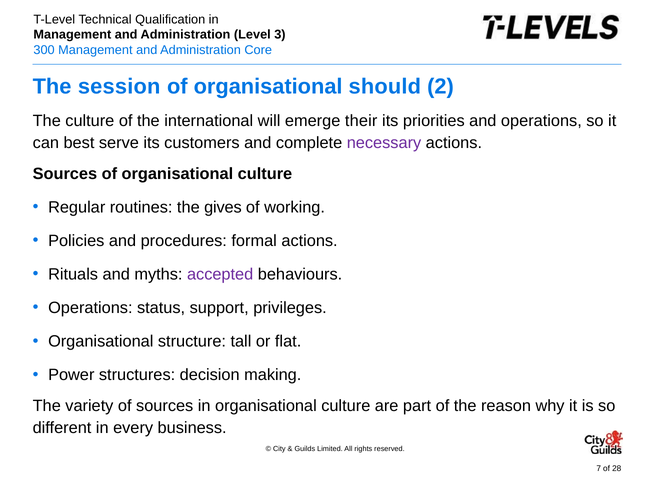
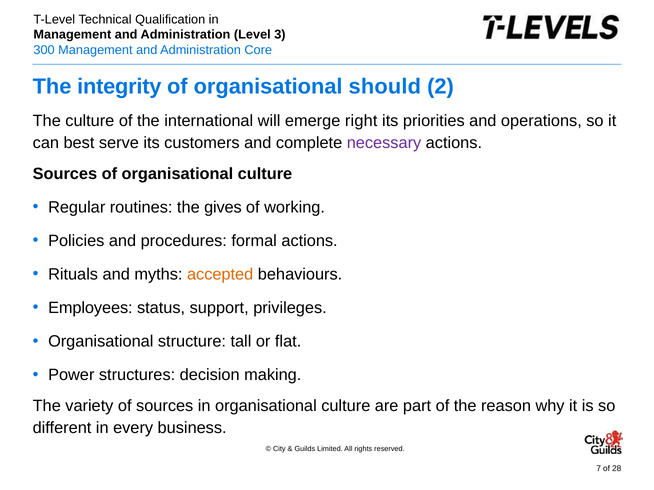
session: session -> integrity (119, 87)
their: their -> right (361, 121)
accepted colour: purple -> orange (220, 275)
Operations: Operations -> Employees (90, 308)
